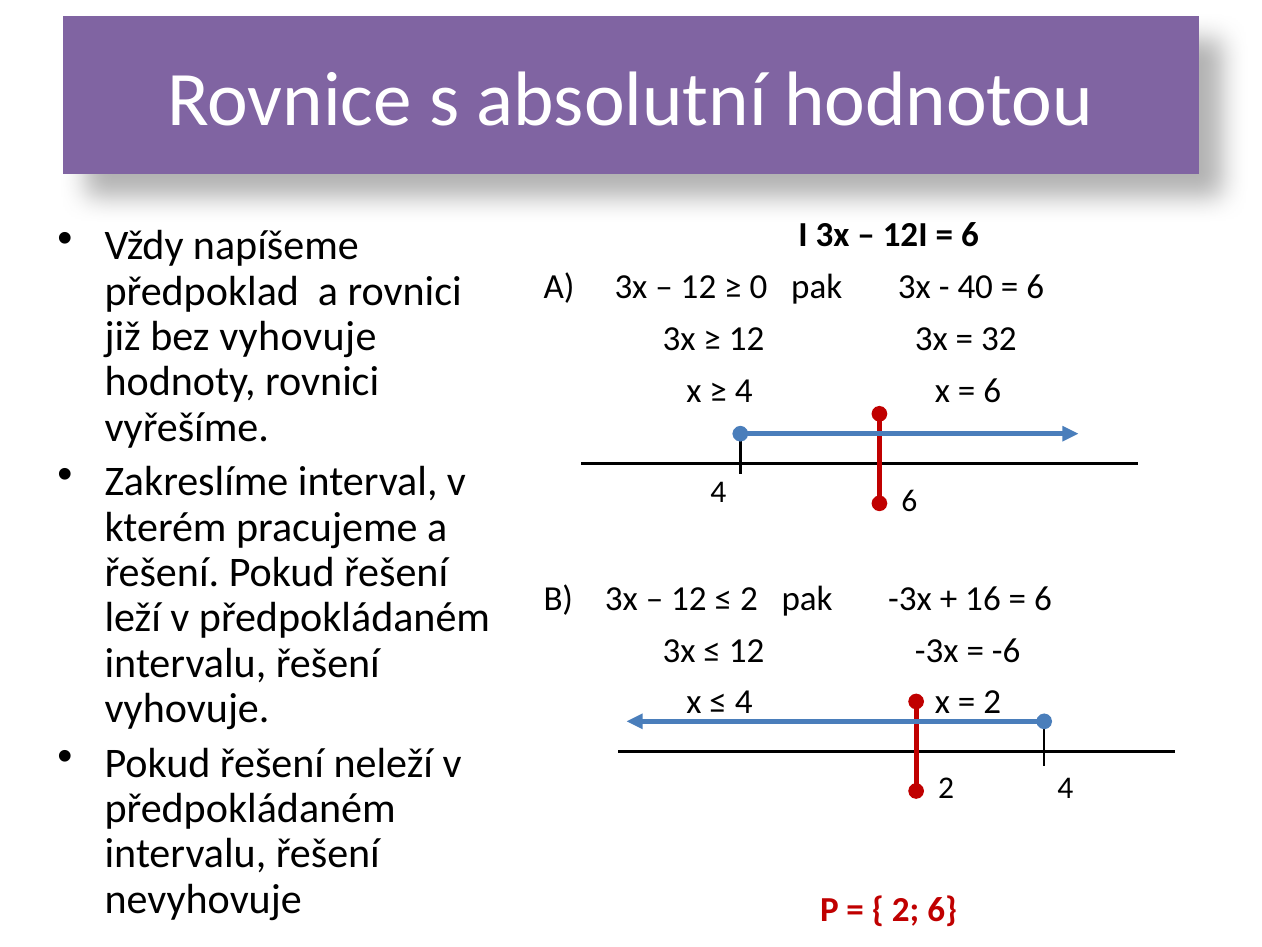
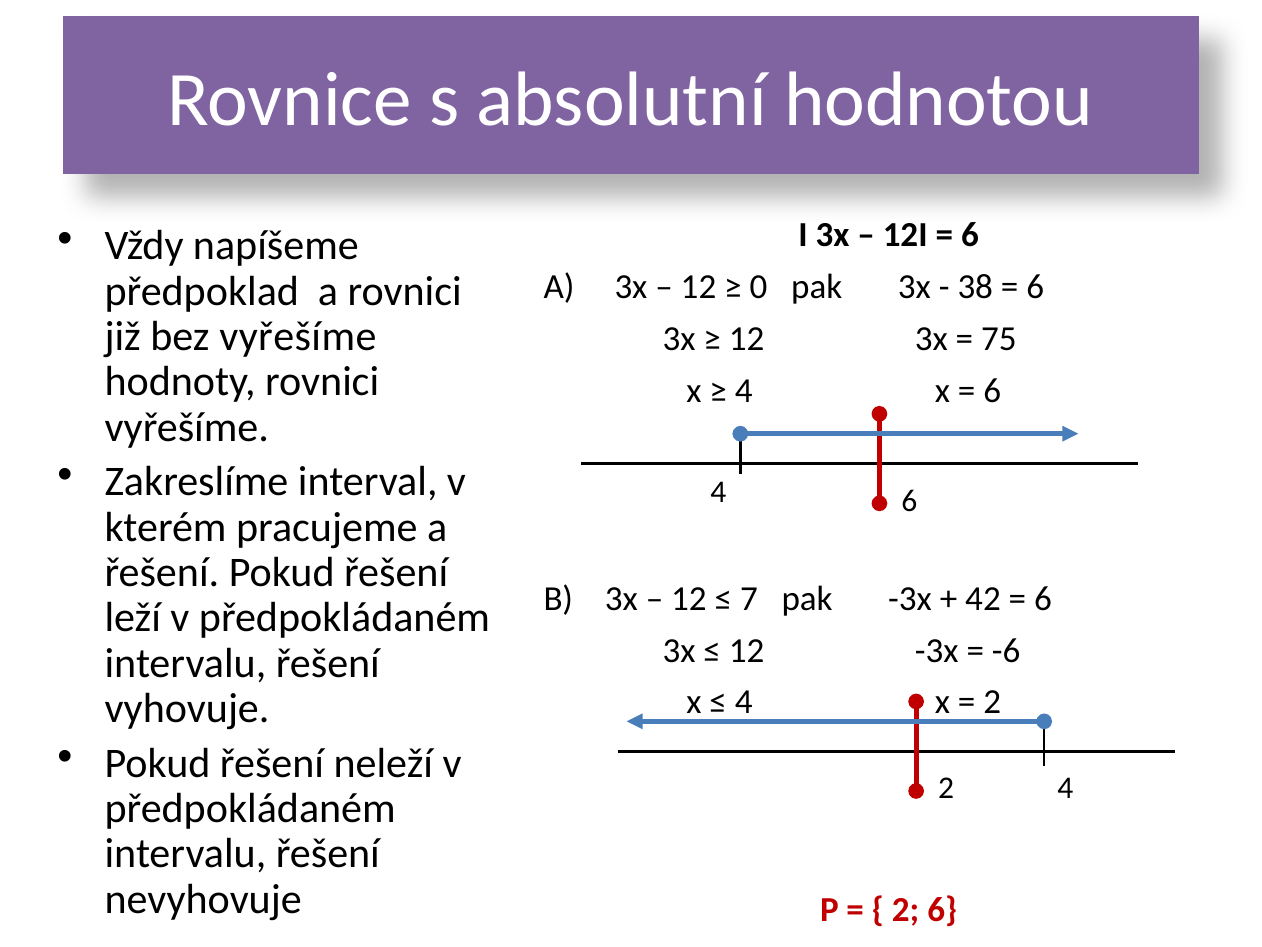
40: 40 -> 38 (975, 287)
bez vyhovuje: vyhovuje -> vyřešíme (298, 336)
32: 32 -> 75 (999, 339)
2: 2 -> 7 (749, 598)
16: 16 -> 42 (983, 598)
